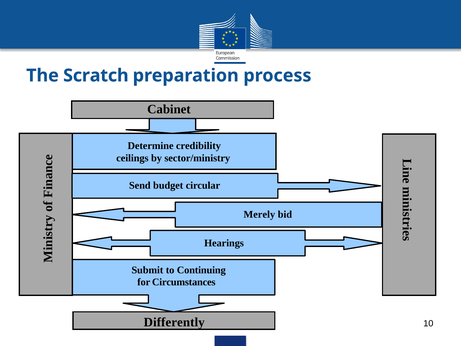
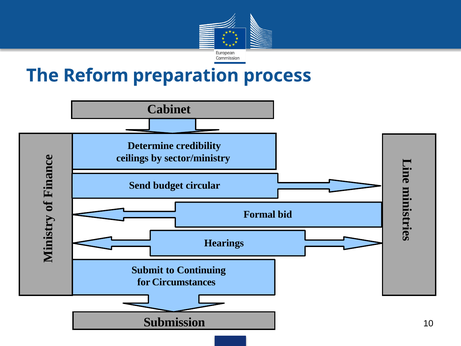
Scratch: Scratch -> Reform (96, 75)
Merely: Merely -> Formal (259, 214)
Differently: Differently -> Submission (174, 322)
